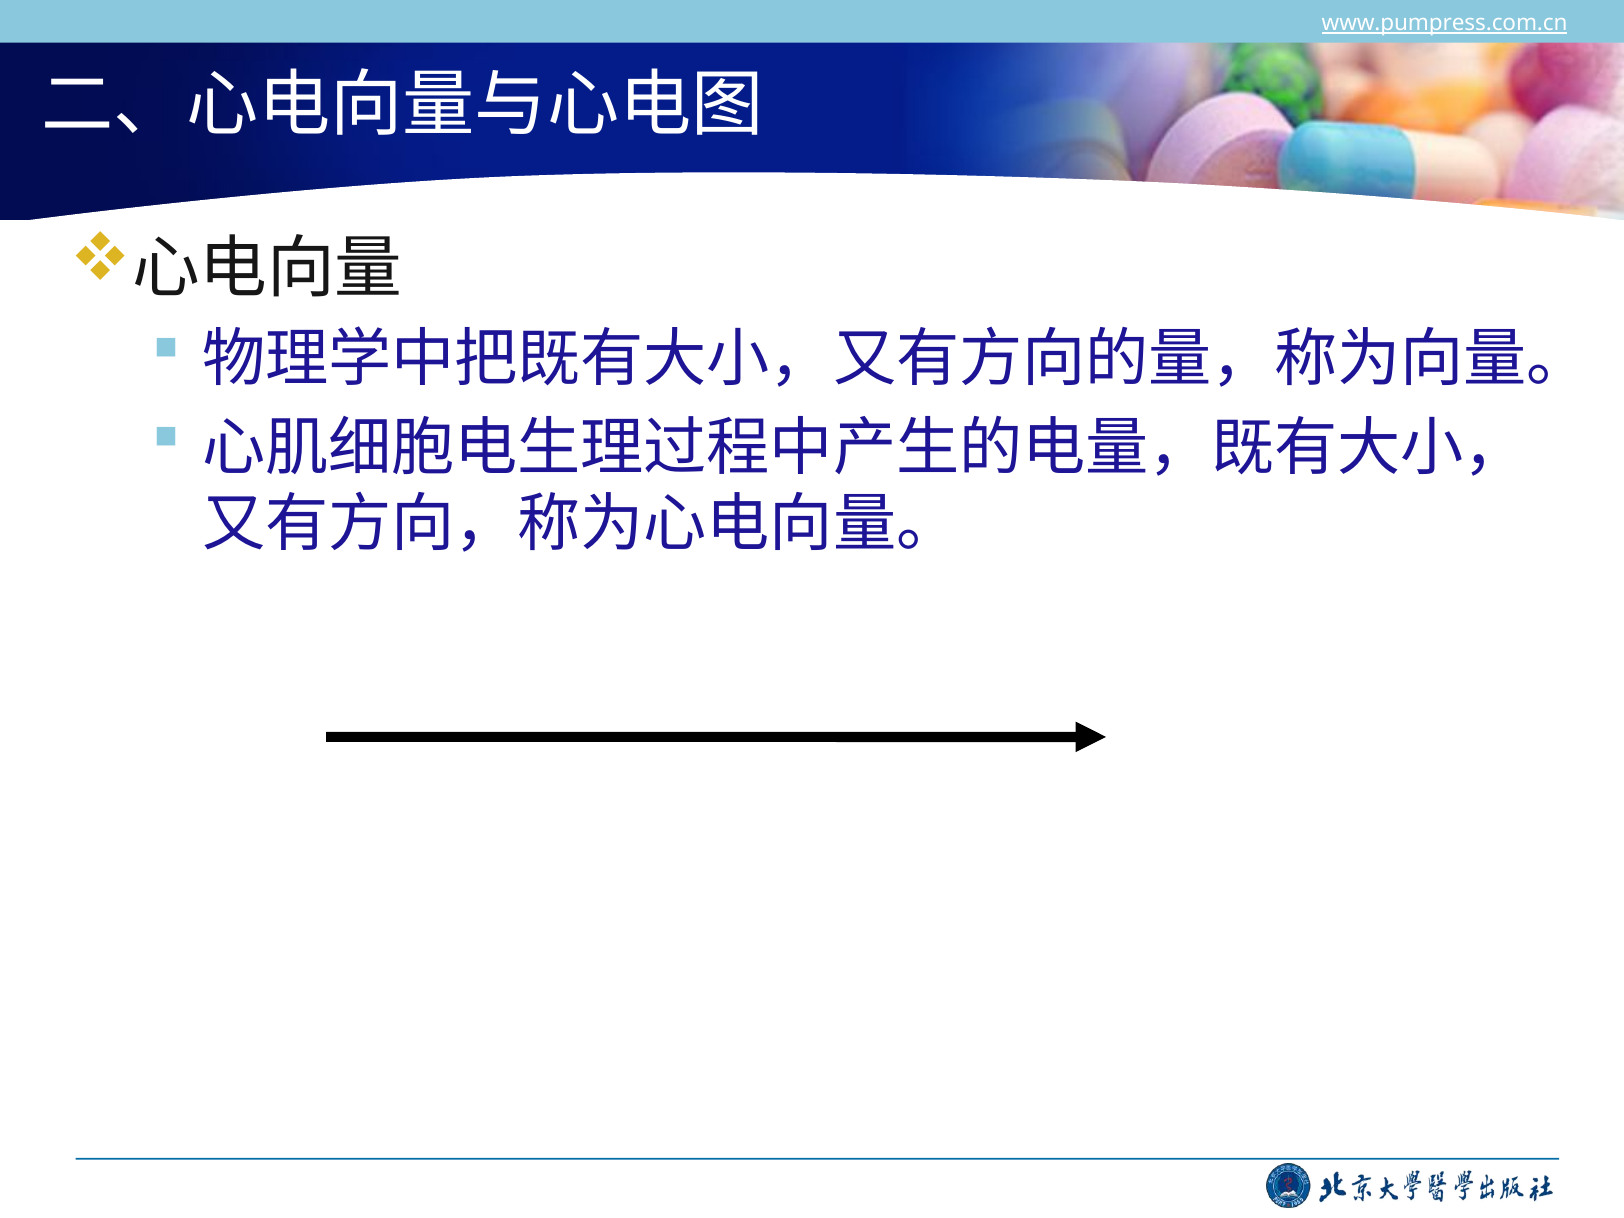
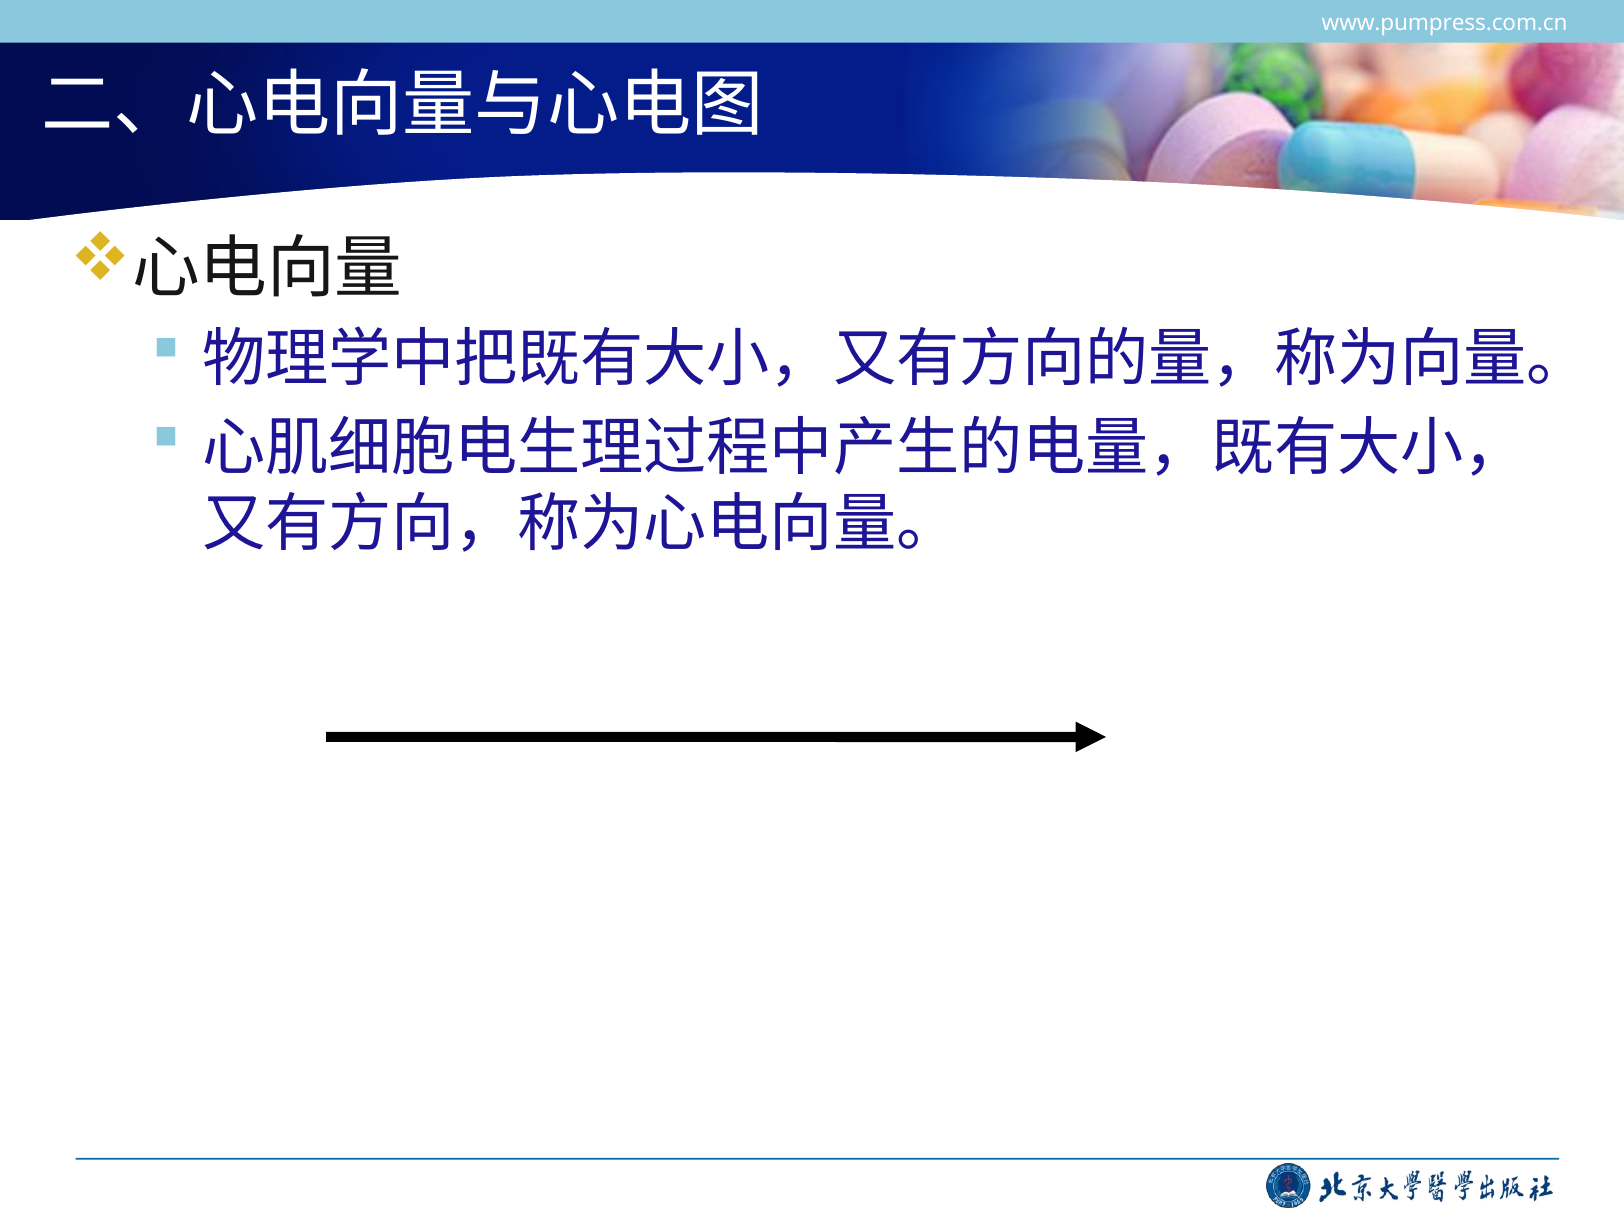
www.pumpress.com.cn underline: present -> none (1445, 23)
